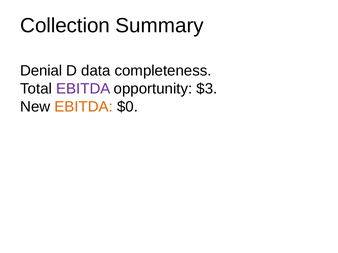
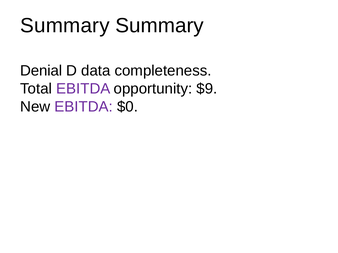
Collection: Collection -> Summary (65, 26)
$3: $3 -> $9 (207, 89)
EBITDA colour: orange -> purple (84, 107)
